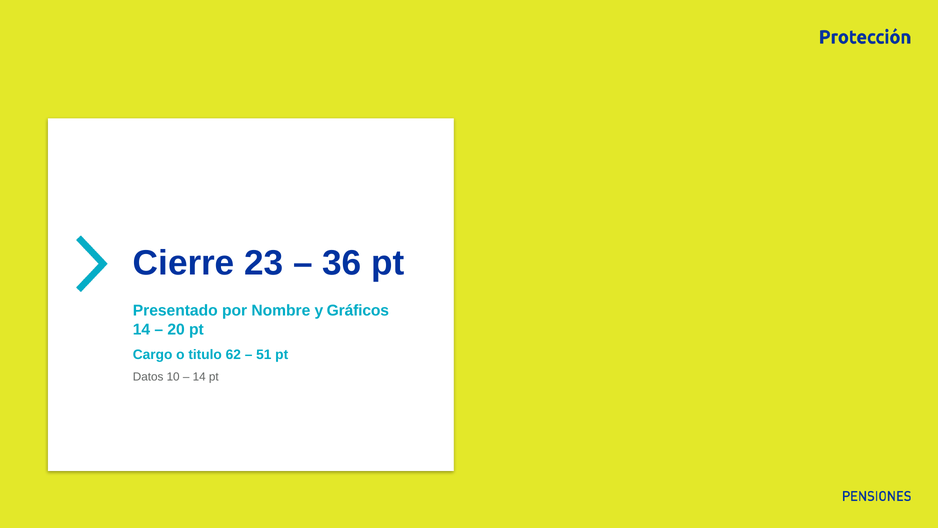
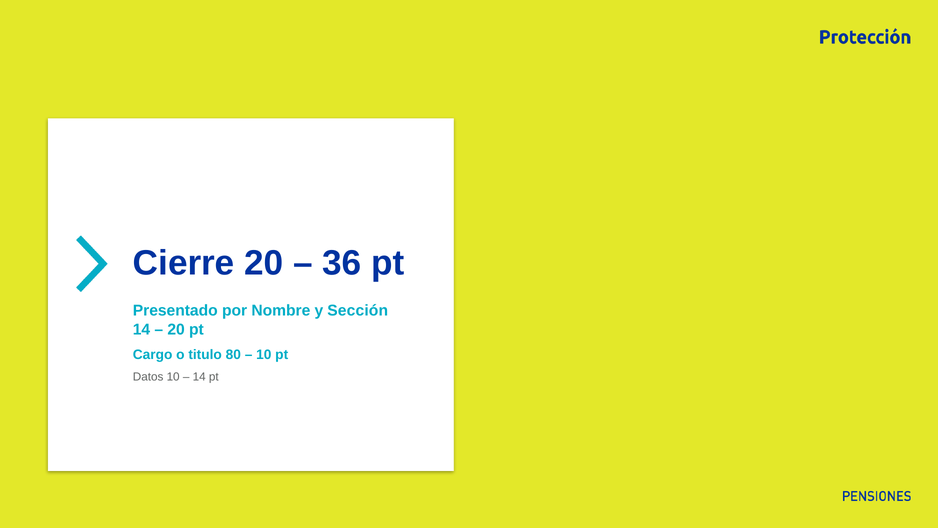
Cierre 23: 23 -> 20 (264, 263)
Gráficos: Gráficos -> Sección (358, 311)
62: 62 -> 80 (233, 355)
51: 51 -> 10 (264, 355)
